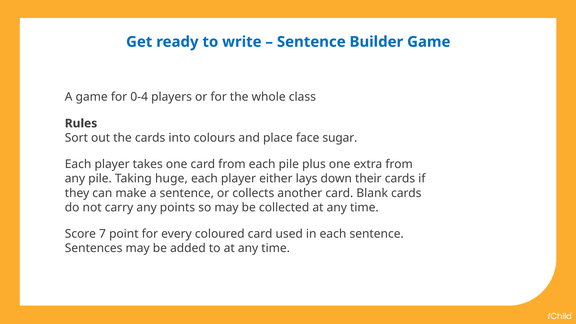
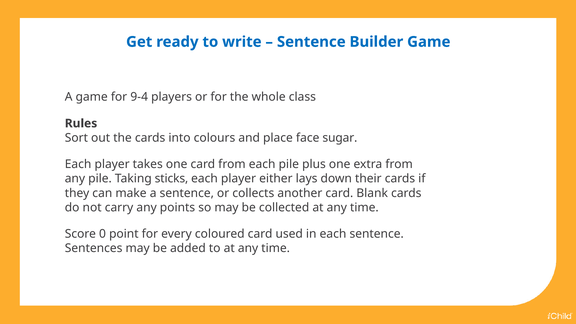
0-4: 0-4 -> 9-4 (139, 97)
huge: huge -> sticks (171, 179)
7: 7 -> 0 (103, 234)
